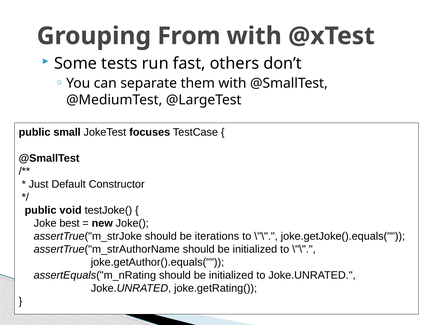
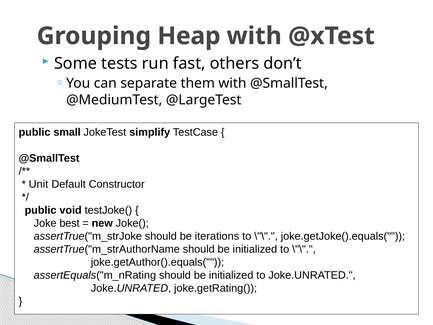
From: From -> Heap (189, 36)
focuses: focuses -> simplify (150, 132)
Just: Just -> Unit (39, 184)
